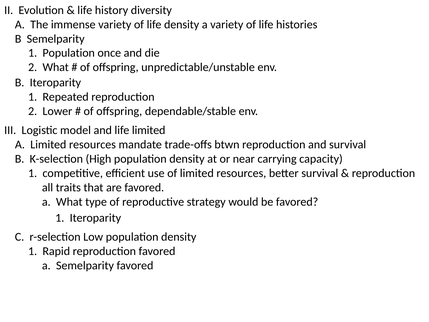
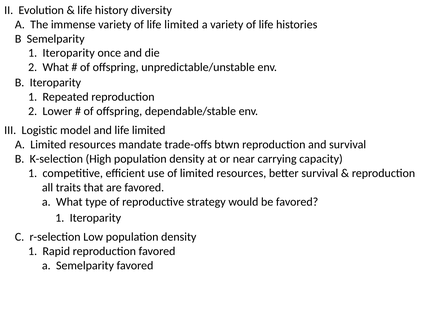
of life density: density -> limited (182, 24)
Population: Population -> Iteroparity (69, 53)
